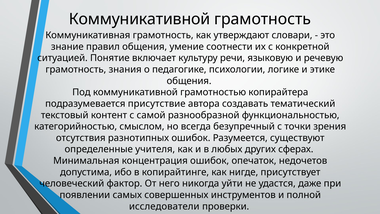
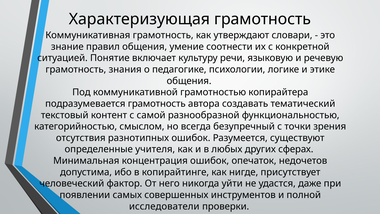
Коммуникативной: Коммуникативной -> Характеризующая (139, 19)
подразумевается присутствие: присутствие -> грамотность (157, 104)
